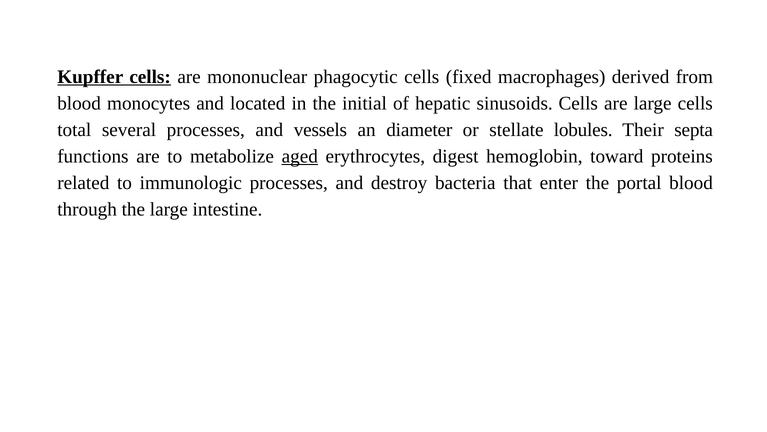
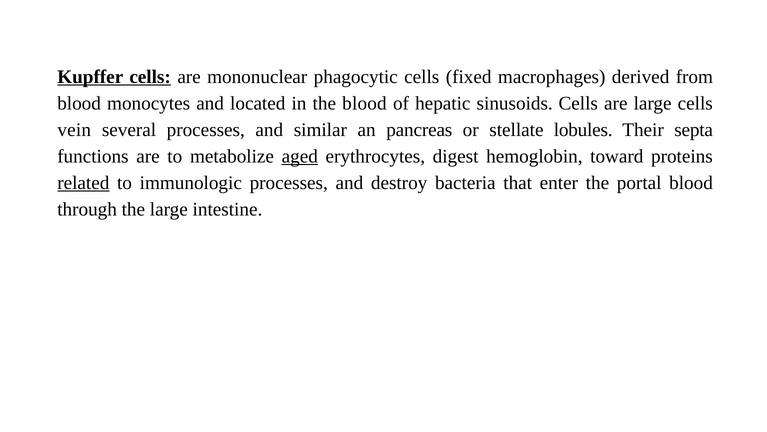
the initial: initial -> blood (364, 103)
total: total -> vein (74, 130)
vessels: vessels -> similar (320, 130)
diameter: diameter -> pancreas (419, 130)
related underline: none -> present (83, 182)
